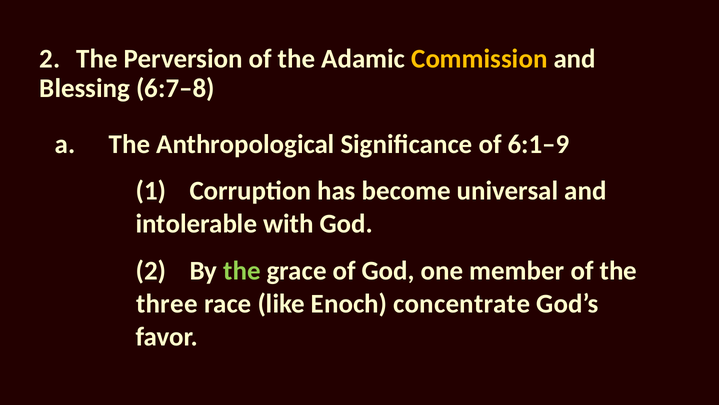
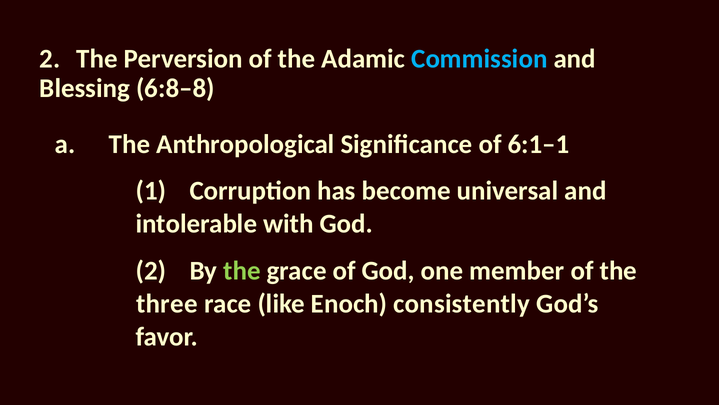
Commission colour: yellow -> light blue (479, 59)
6:7–8: 6:7–8 -> 6:8–8 (175, 88)
6:1–9: 6:1–9 -> 6:1–1 (539, 144)
concentrate: concentrate -> consistently (462, 303)
